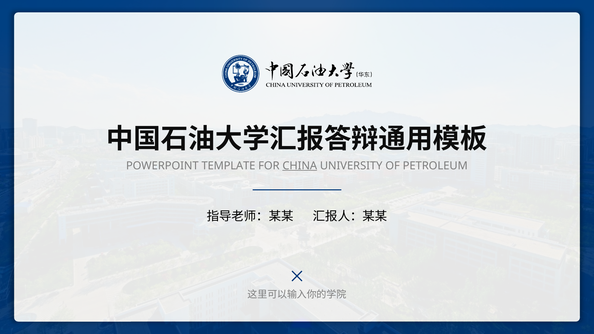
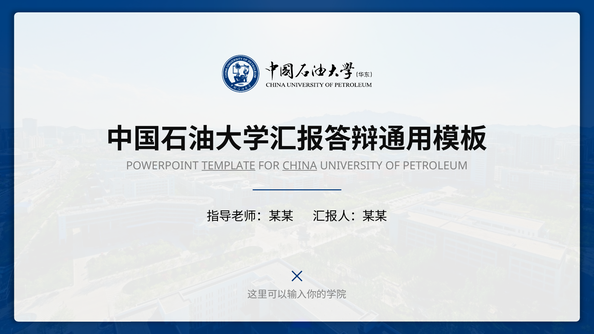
TEMPLATE underline: none -> present (228, 166)
